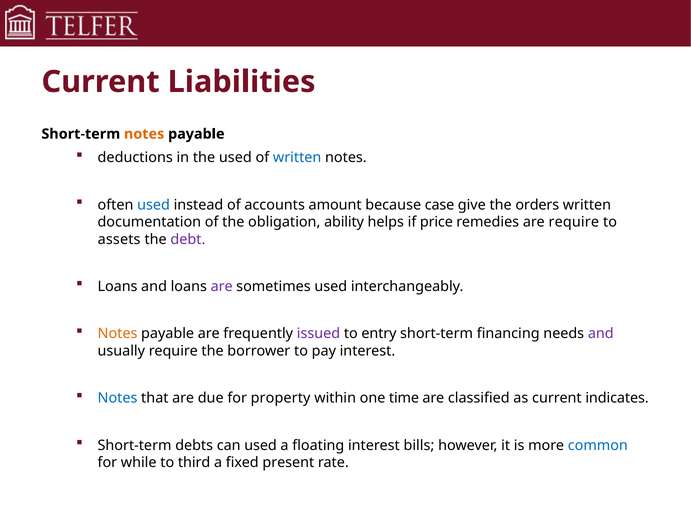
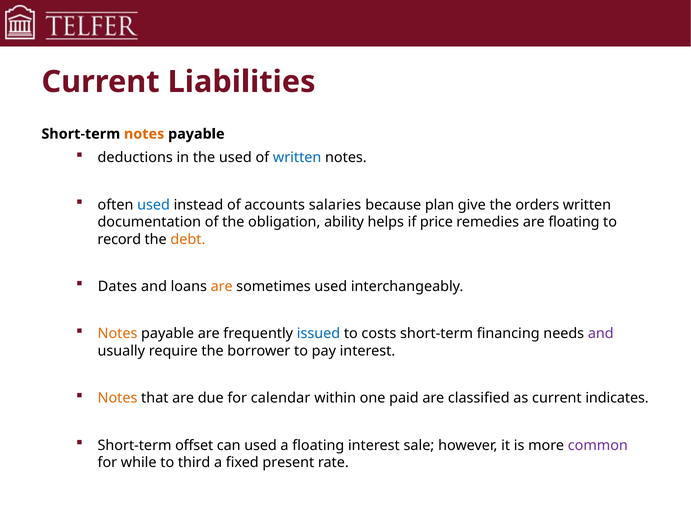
amount: amount -> salaries (335, 205)
case: case -> plan (440, 205)
are require: require -> floating (574, 222)
assets: assets -> record (119, 239)
debt colour: purple -> orange (188, 239)
Loans: Loans -> Dates (117, 287)
are colour: purple -> orange (222, 287)
issued colour: purple -> blue (319, 334)
entry: entry -> costs (379, 334)
Notes colour: blue -> orange (118, 398)
property: property -> calendar (281, 398)
time: time -> paid (404, 398)
debts: debts -> offset (194, 446)
bills: bills -> sale (419, 446)
common colour: blue -> purple (598, 446)
